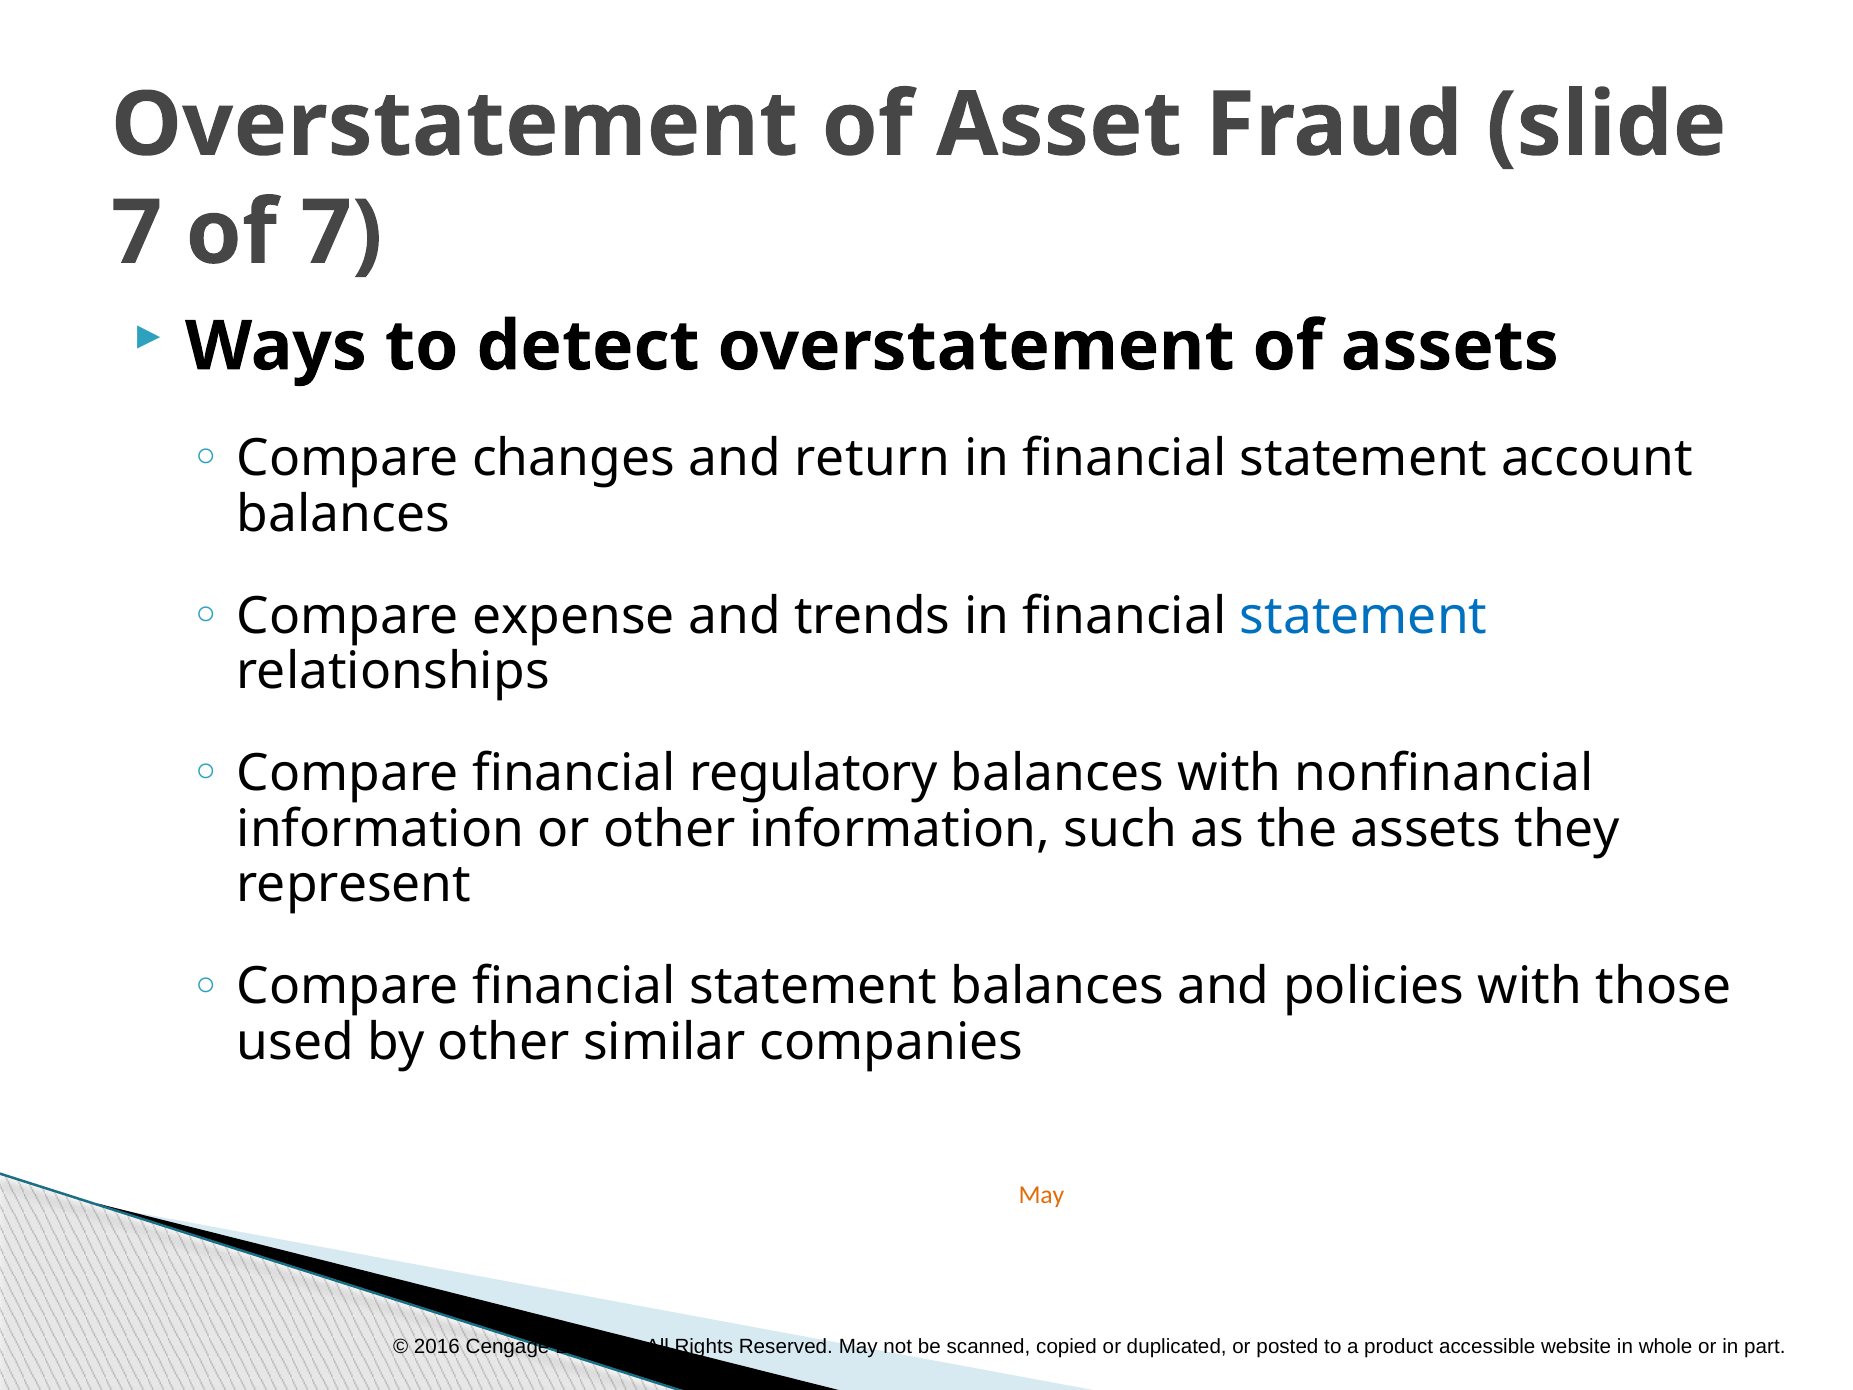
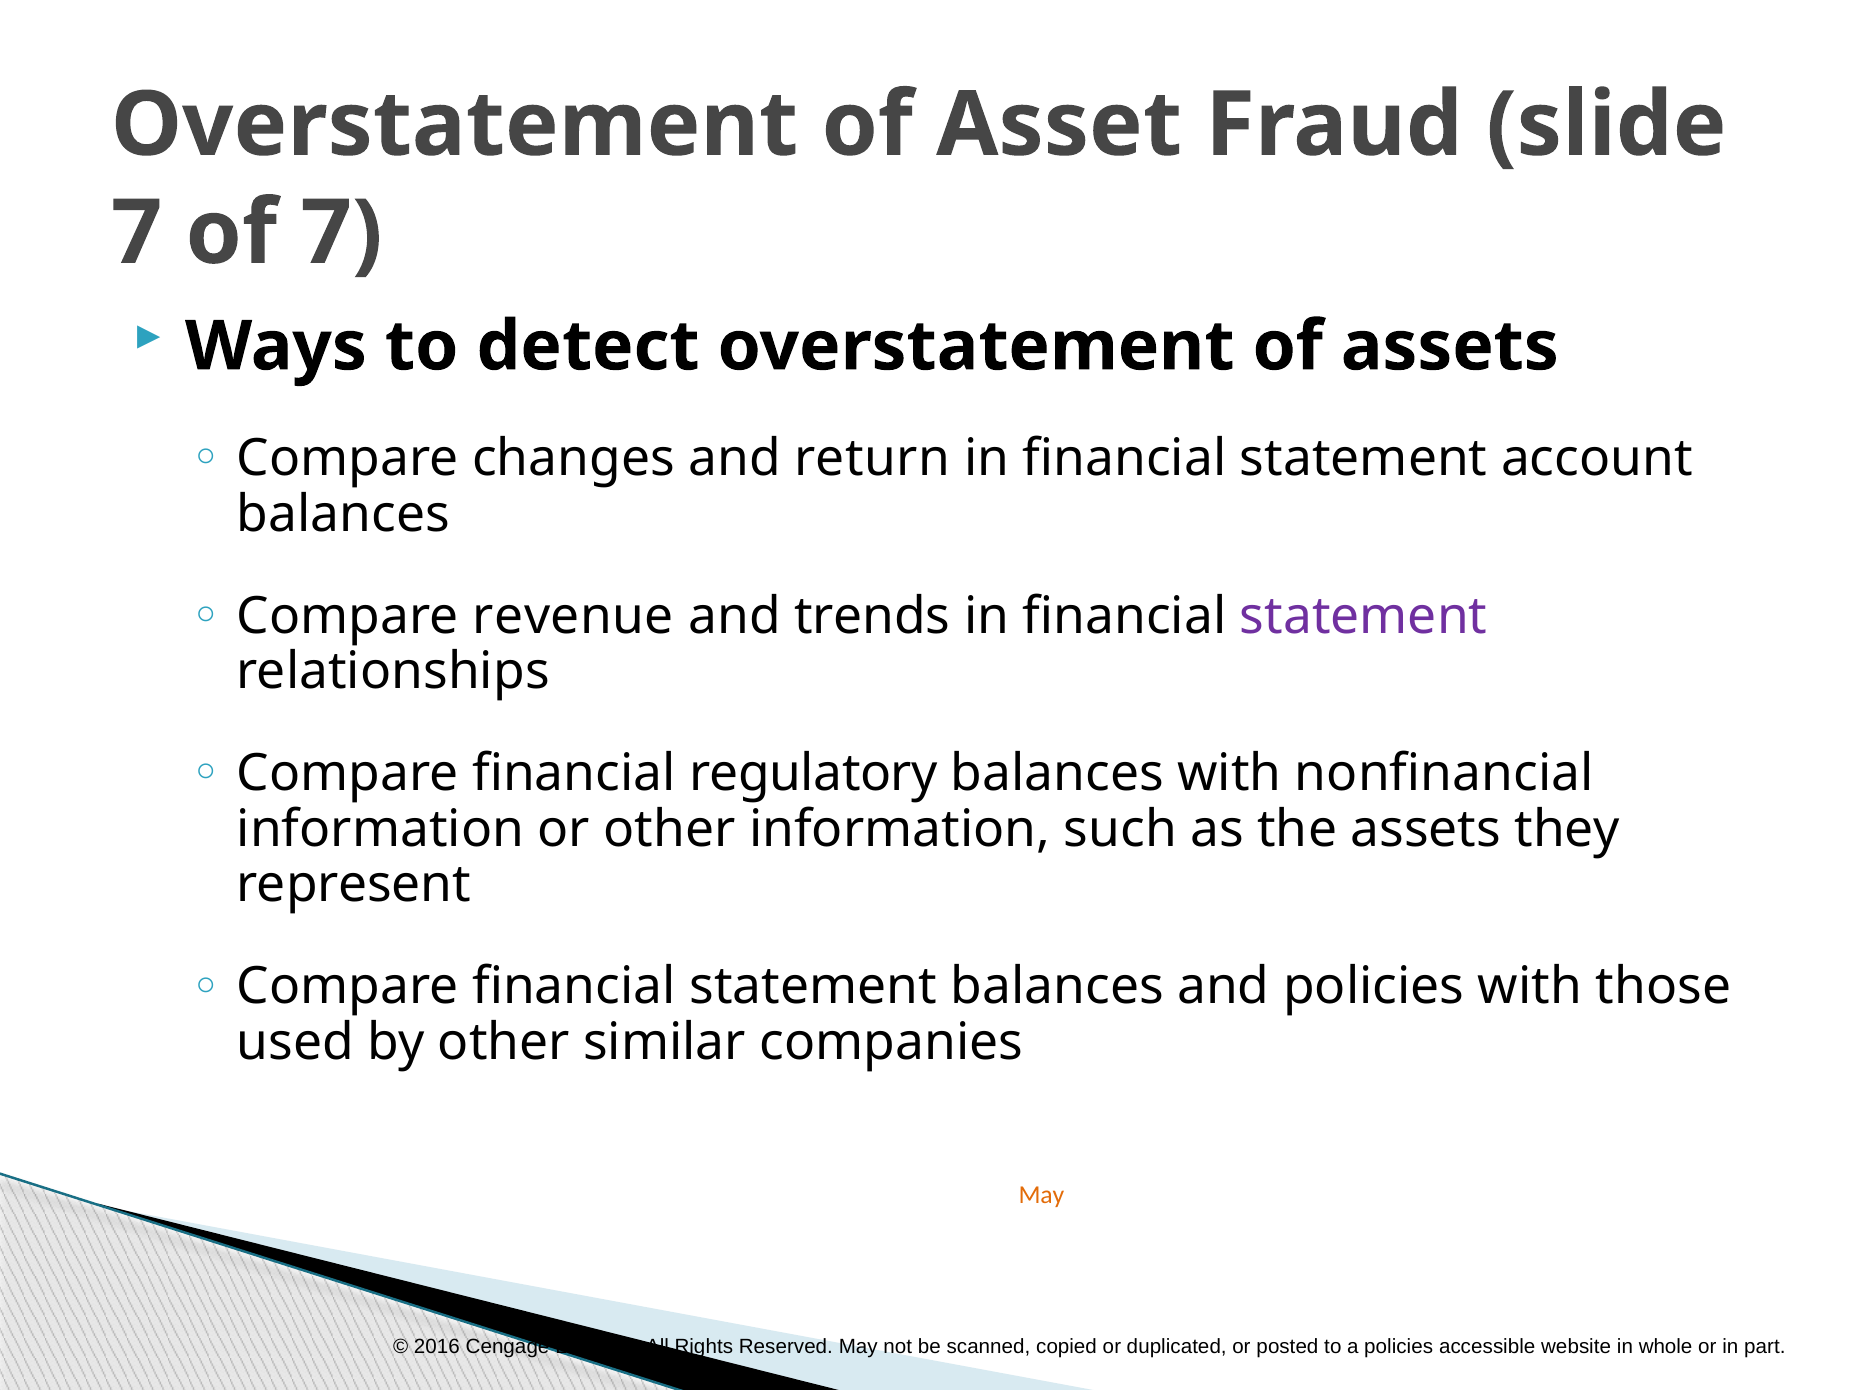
expense: expense -> revenue (573, 616)
statement colour: blue -> purple (1364, 616)
a product: product -> policies (1399, 1347)
